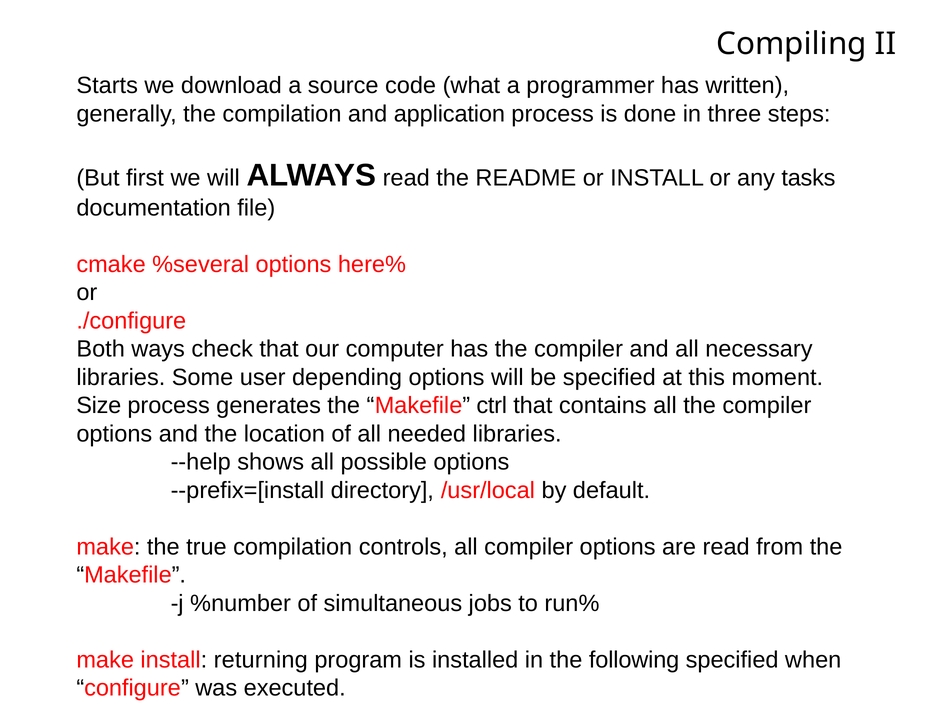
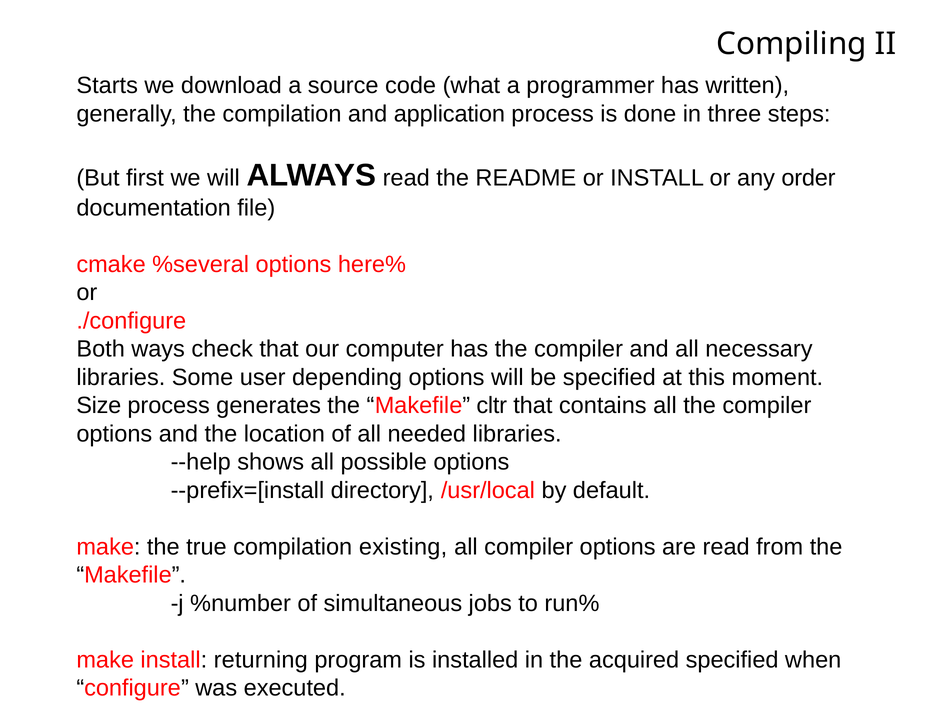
tasks: tasks -> order (808, 178)
ctrl: ctrl -> cltr (492, 406)
controls: controls -> existing (403, 547)
following: following -> acquired (634, 660)
